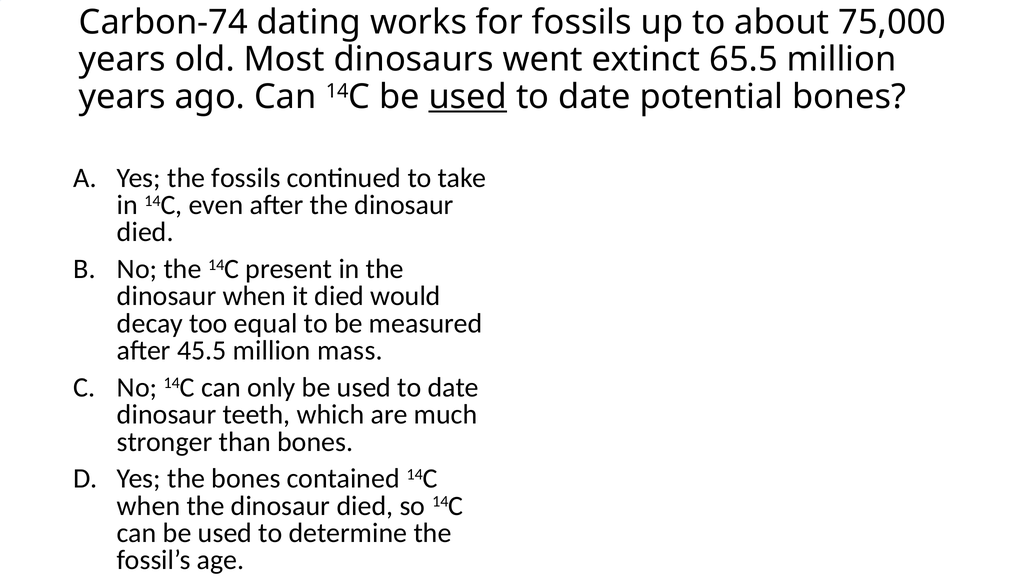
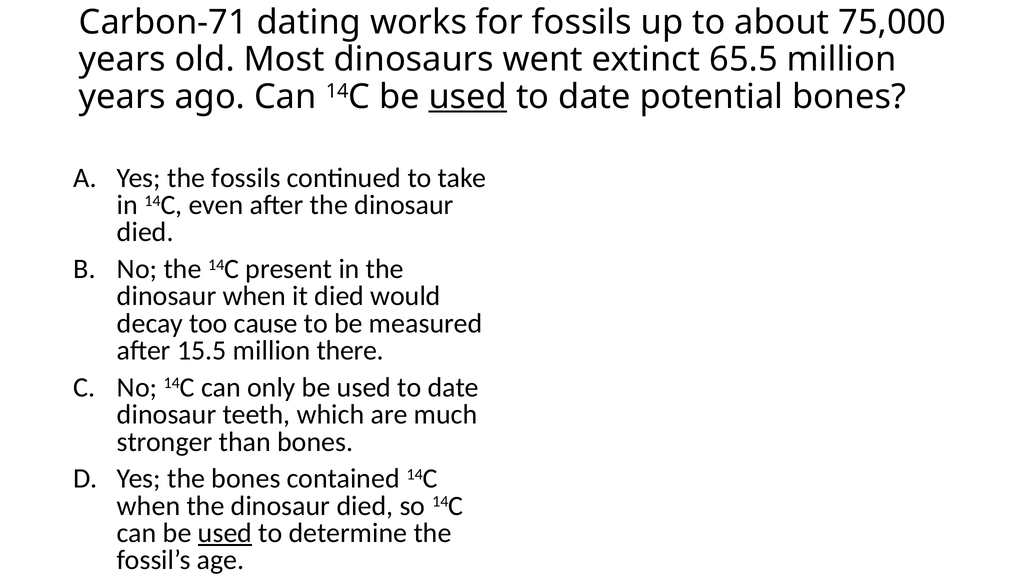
Carbon-74: Carbon-74 -> Carbon-71 (163, 22)
equal: equal -> cause (266, 323)
45.5: 45.5 -> 15.5 (202, 351)
mass: mass -> there (350, 351)
used underline: none -> present (225, 533)
